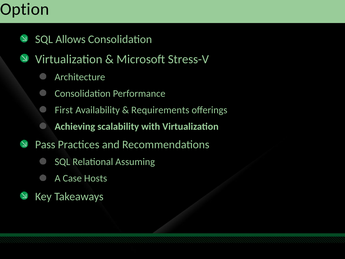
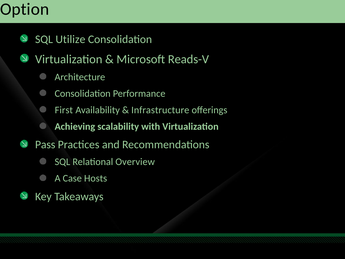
Allows: Allows -> Utilize (70, 39)
Stress-V: Stress-V -> Reads-V (188, 59)
Requirements: Requirements -> Infrastructure (160, 110)
Assuming: Assuming -> Overview (135, 162)
